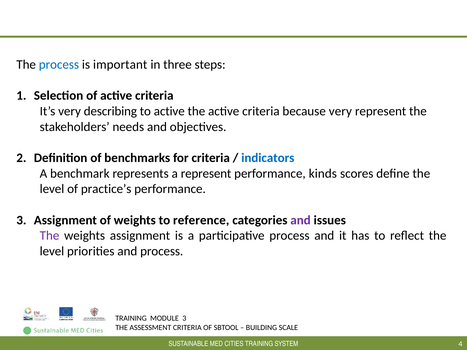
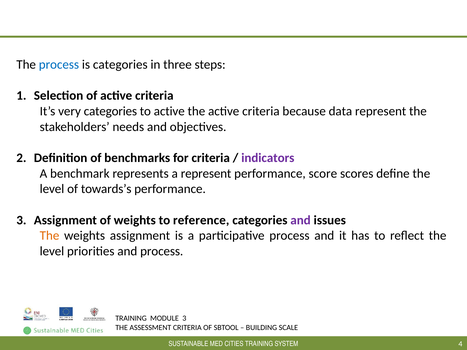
is important: important -> categories (120, 65)
very describing: describing -> categories (110, 111)
because very: very -> data (340, 111)
indicators colour: blue -> purple (268, 158)
kinds: kinds -> score (323, 174)
practice’s: practice’s -> towards’s (106, 189)
The colour: purple -> orange (50, 236)
